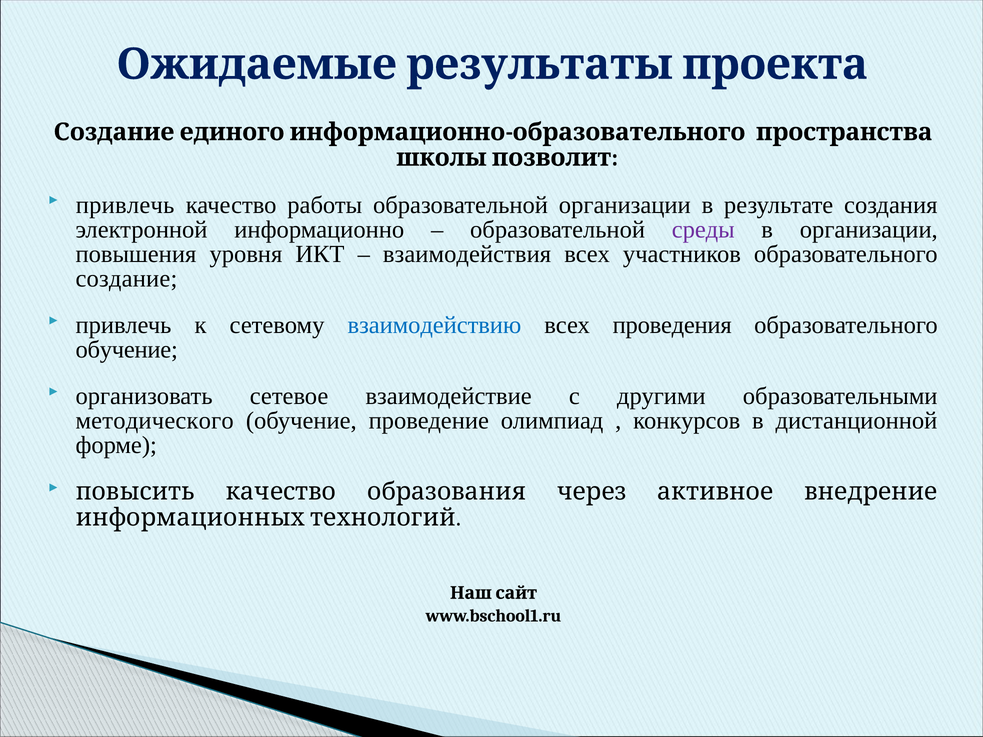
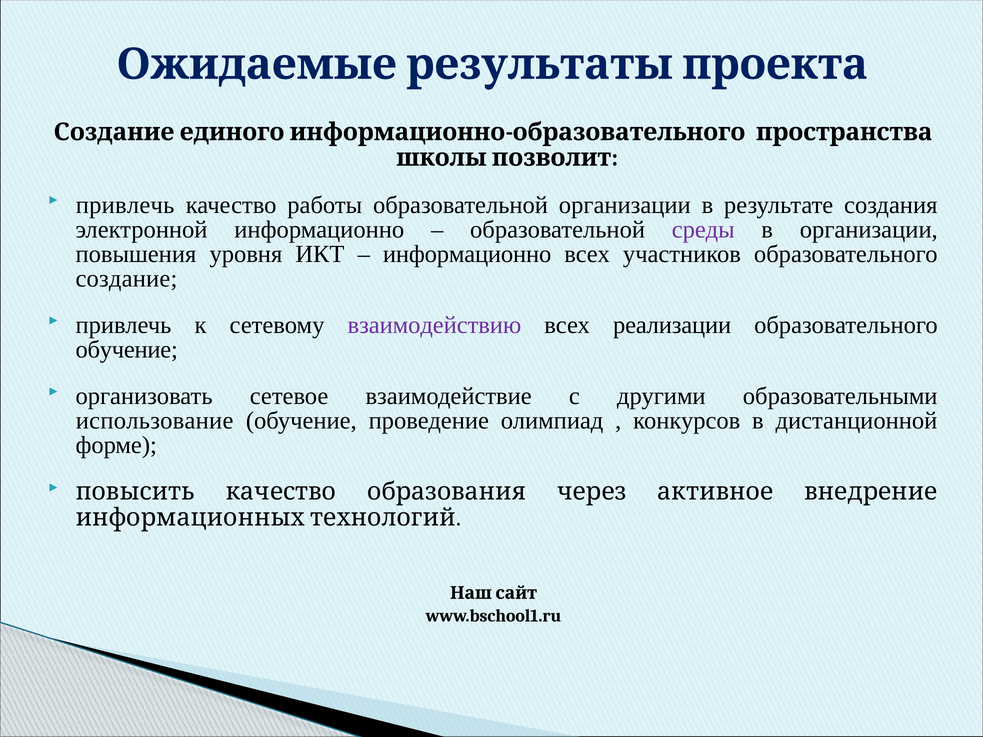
взаимодействия: взаимодействия -> информационно (467, 254)
взаимодействию colour: blue -> purple (434, 325)
проведения: проведения -> реализации (672, 325)
методического: методического -> использование (155, 421)
